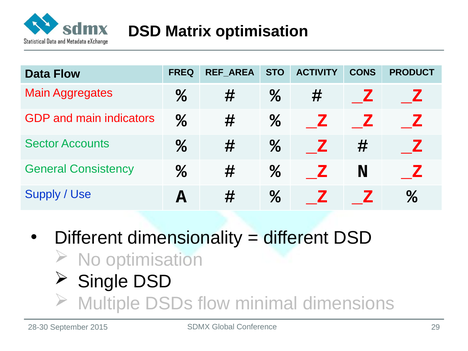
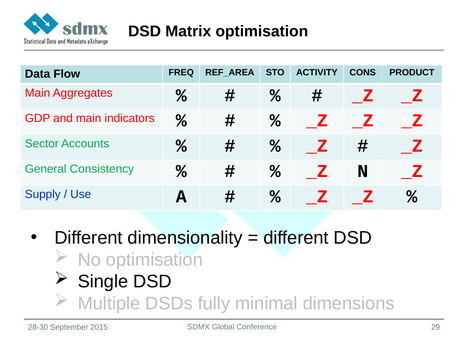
DSDs flow: flow -> fully (214, 303)
